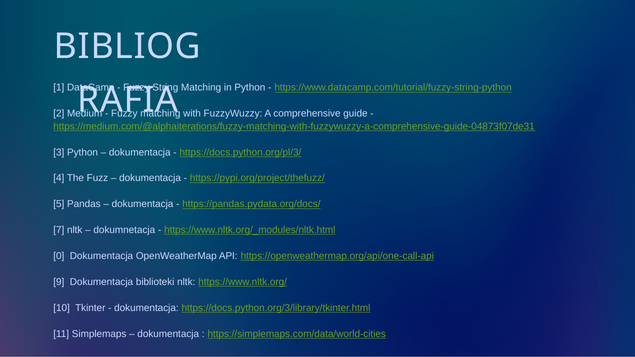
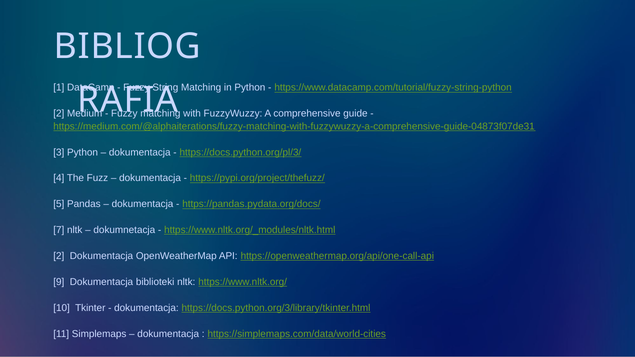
0: 0 -> 2 (59, 256)
